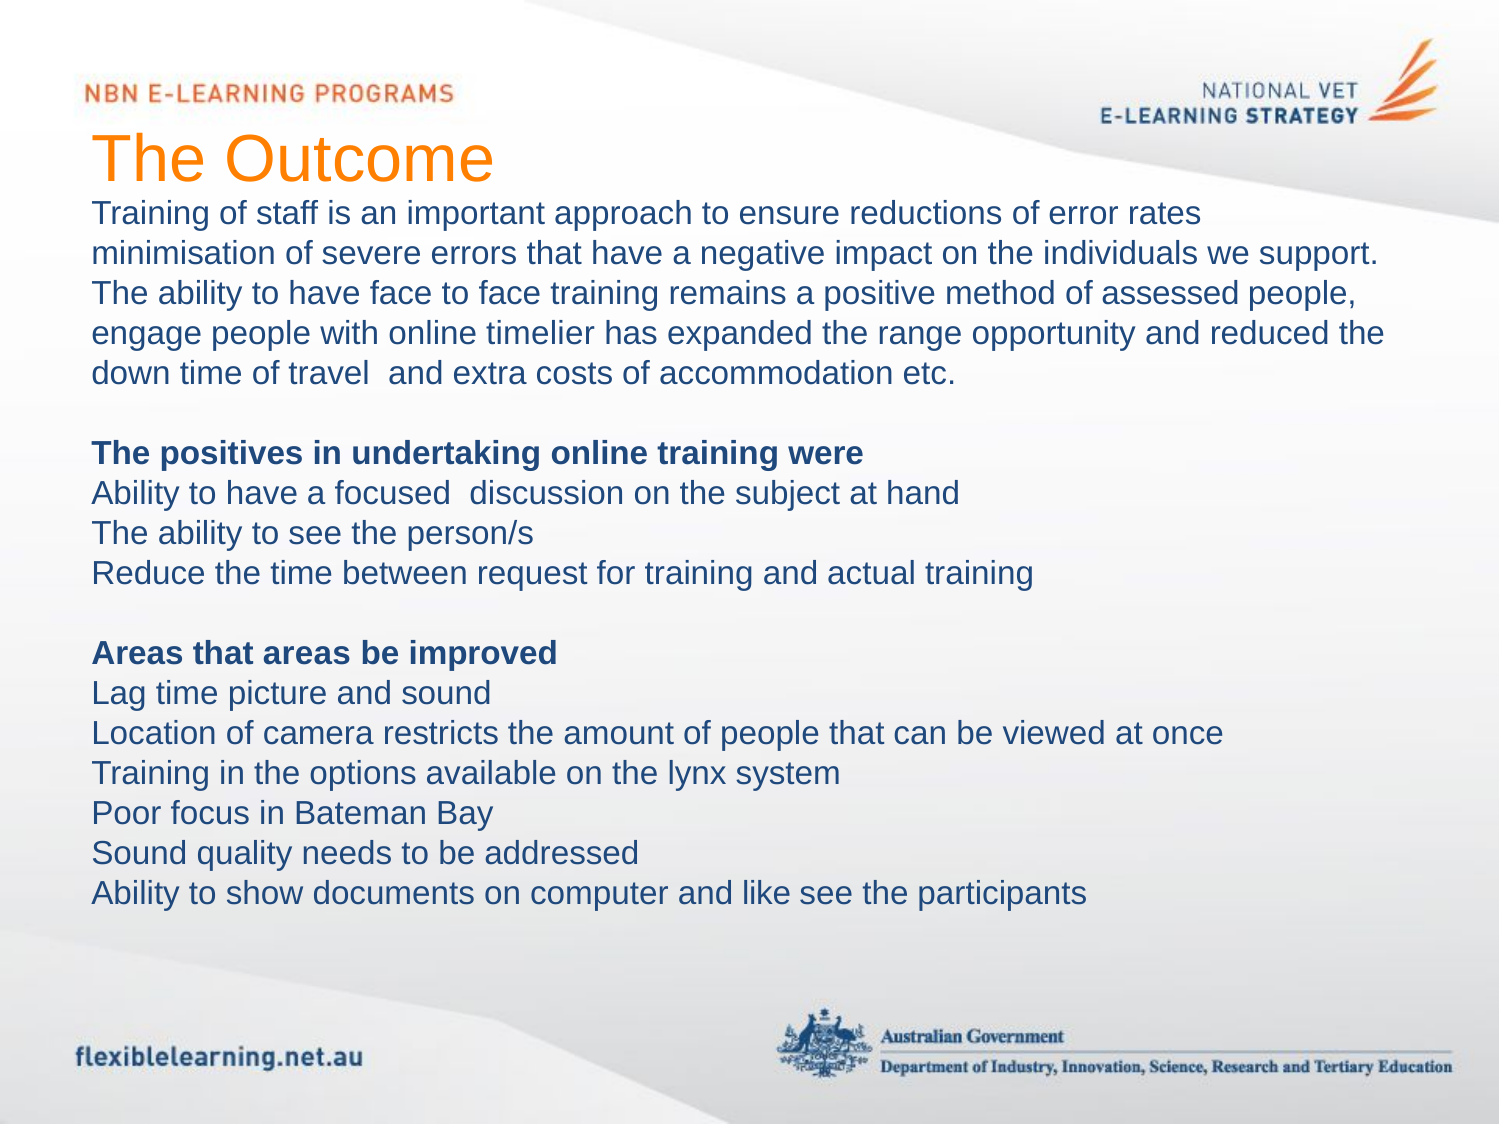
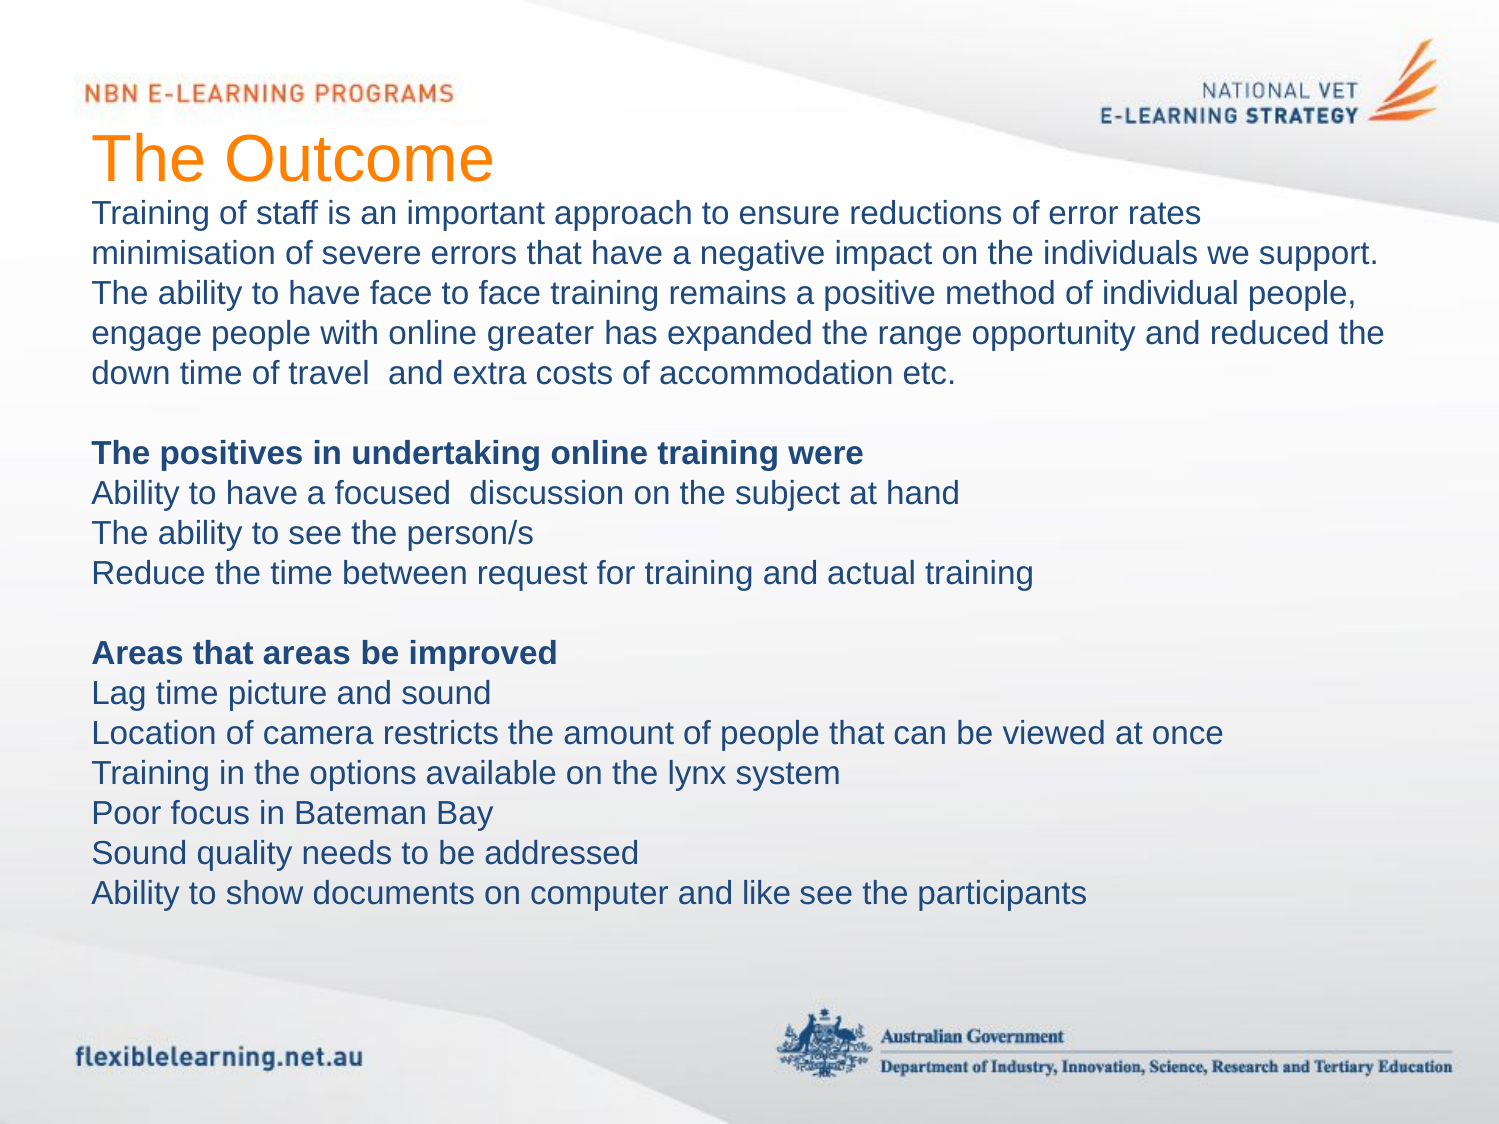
assessed: assessed -> individual (1170, 294)
timelier: timelier -> greater (540, 334)
